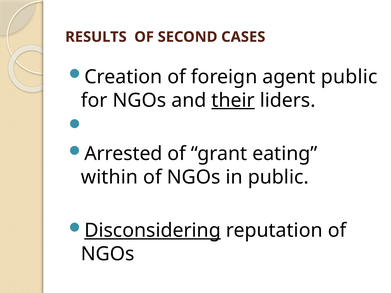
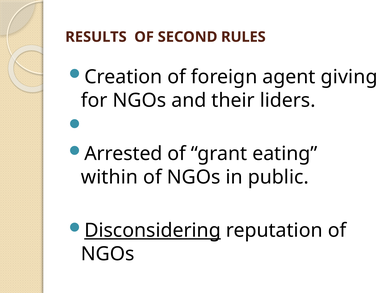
CASES: CASES -> RULES (243, 37)
agent public: public -> giving (349, 77)
their underline: present -> none (233, 100)
